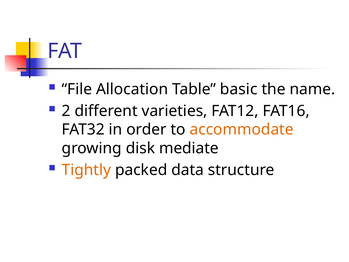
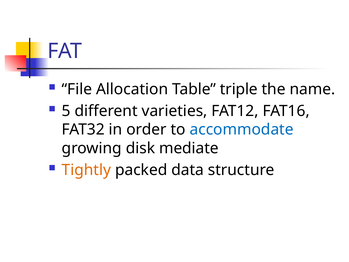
basic: basic -> triple (239, 89)
2: 2 -> 5 (66, 111)
accommodate colour: orange -> blue (242, 129)
